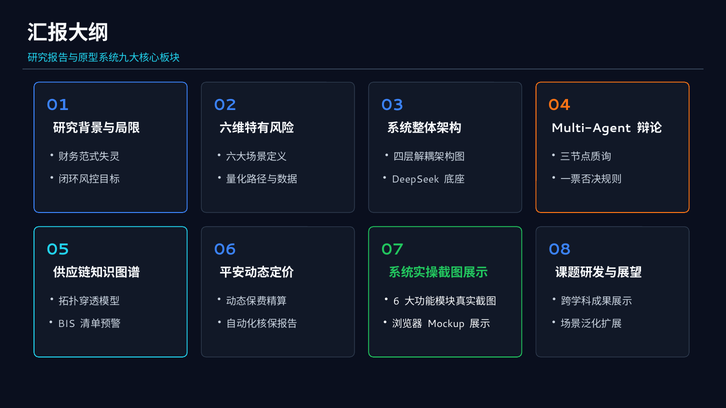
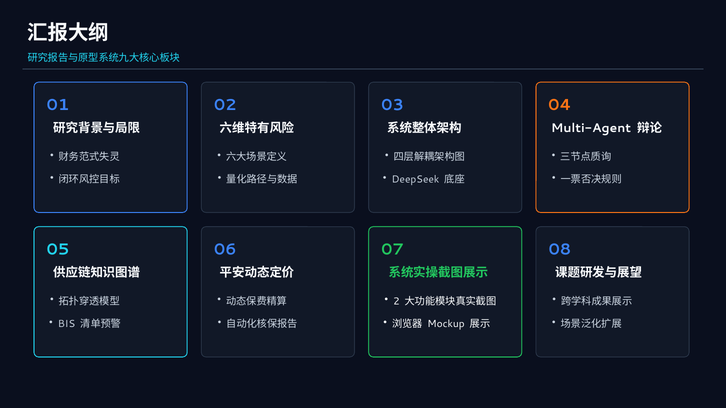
6: 6 -> 2 (396, 302)
